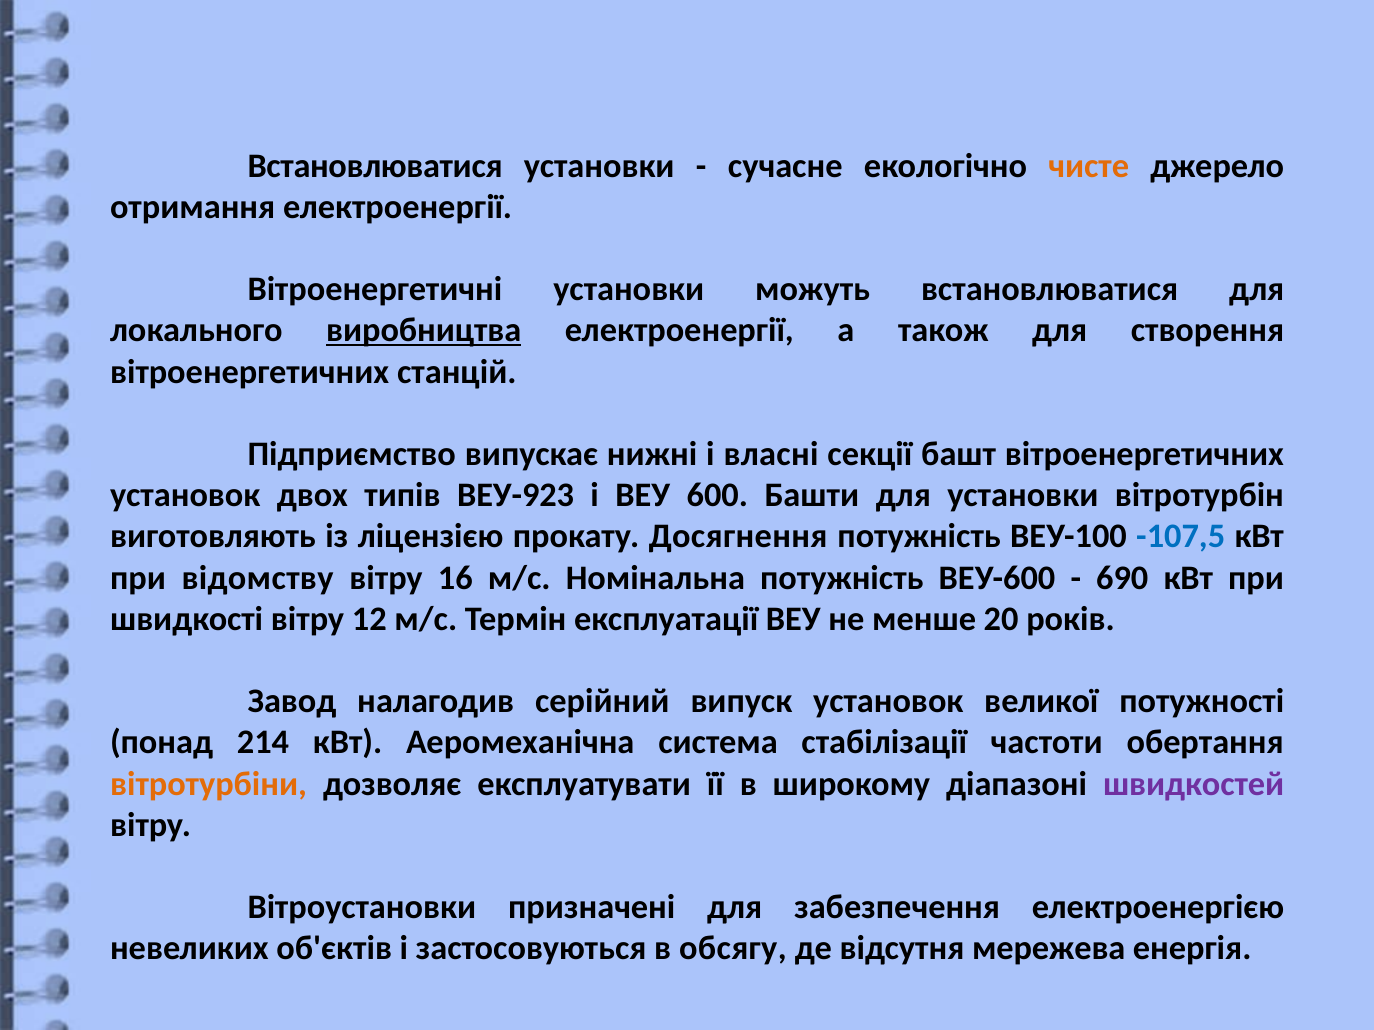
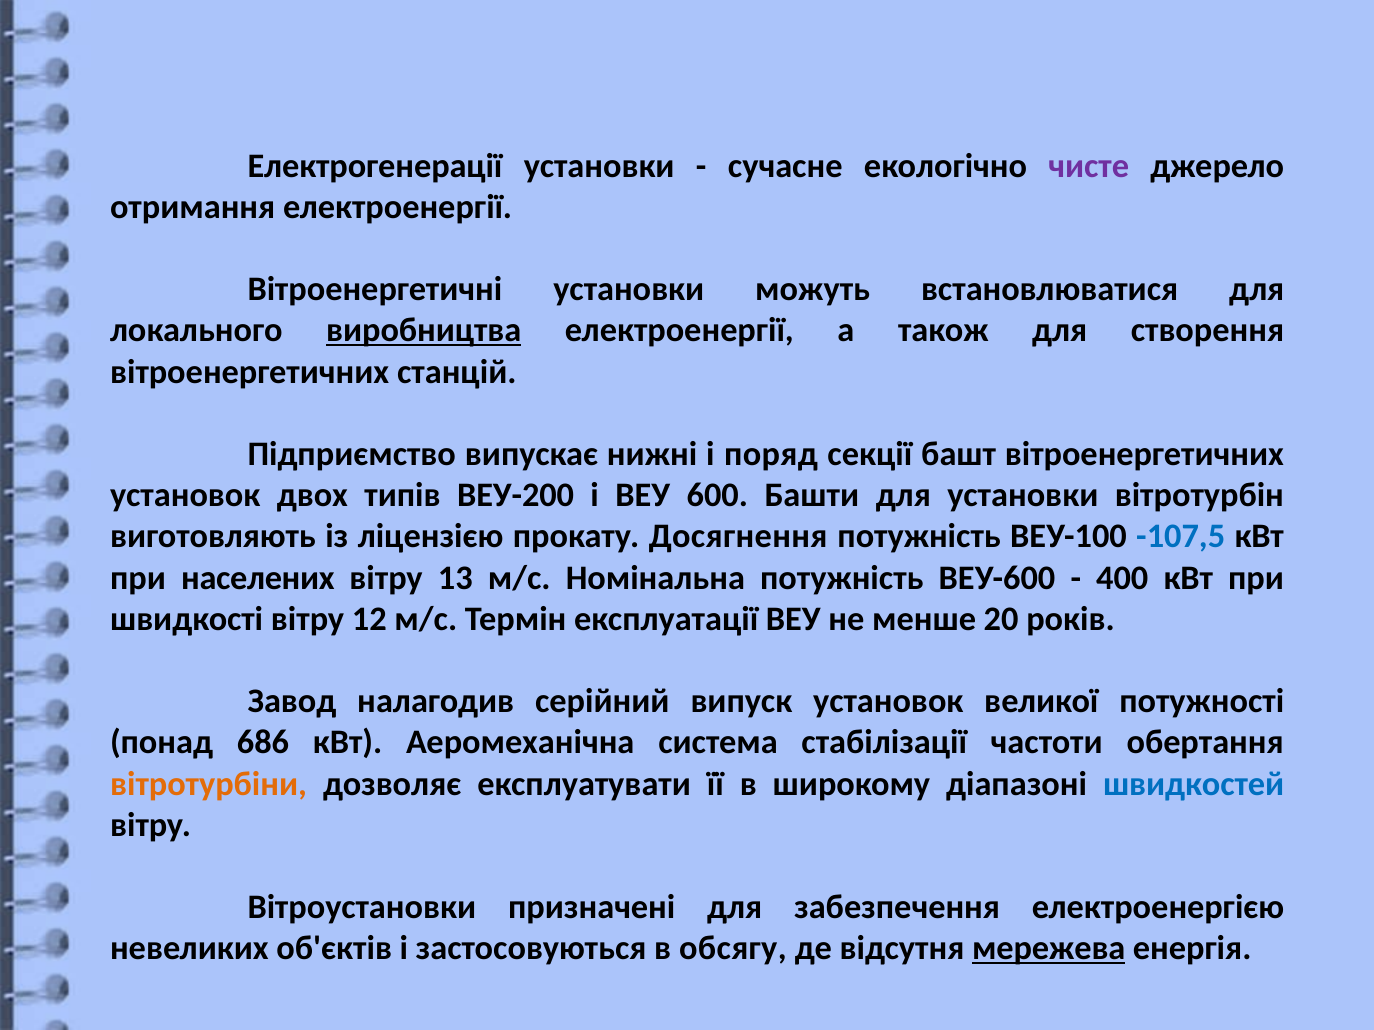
Встановлюватися: Встановлюватися -> Електрогенерації (375, 166)
чисте colour: orange -> purple (1089, 166)
власні: власні -> поряд (771, 454)
ВЕУ-923: ВЕУ-923 -> ВЕУ-200 (516, 496)
відомству: відомству -> населених (258, 578)
16: 16 -> 13 (455, 578)
690: 690 -> 400 (1122, 578)
214: 214 -> 686 (263, 743)
швидкостей colour: purple -> blue (1194, 784)
мережева underline: none -> present (1049, 949)
